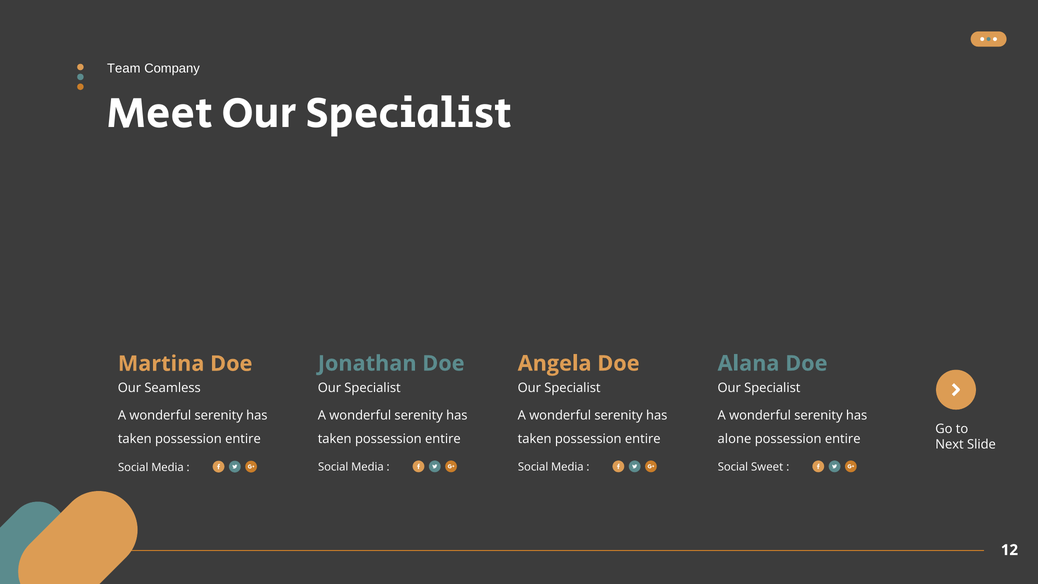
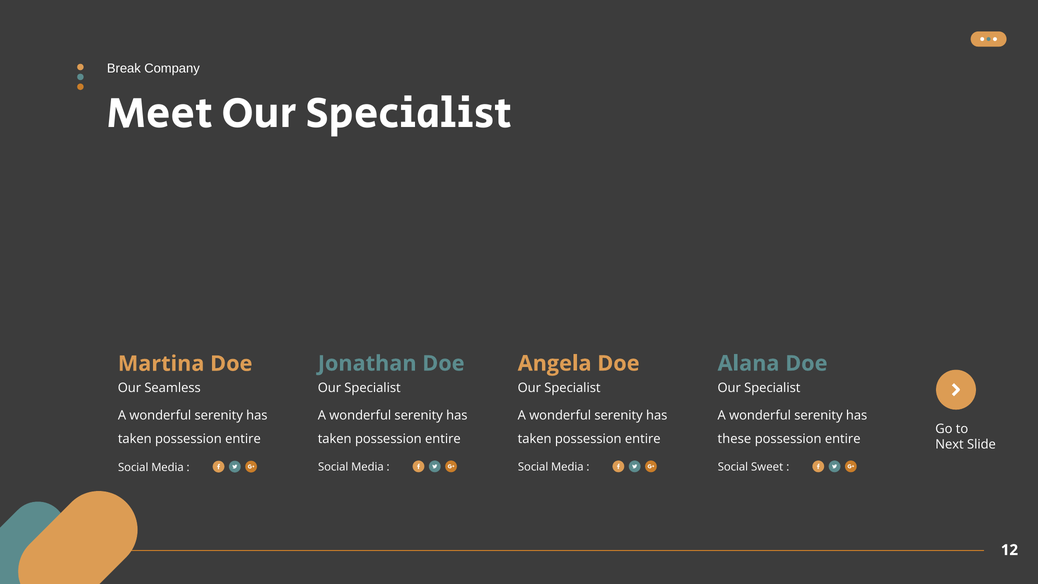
Team: Team -> Break (124, 68)
alone: alone -> these (734, 439)
